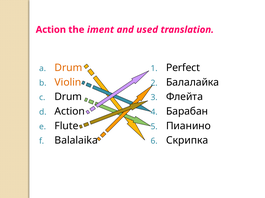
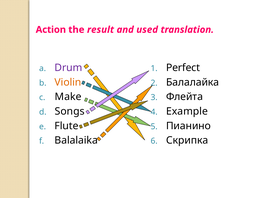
iment: iment -> result (101, 30)
Drum colour: orange -> purple (68, 68)
Drum: Drum -> Make (68, 97)
Action: Action -> Songs (70, 112)
Барабан: Барабан -> Example (187, 112)
